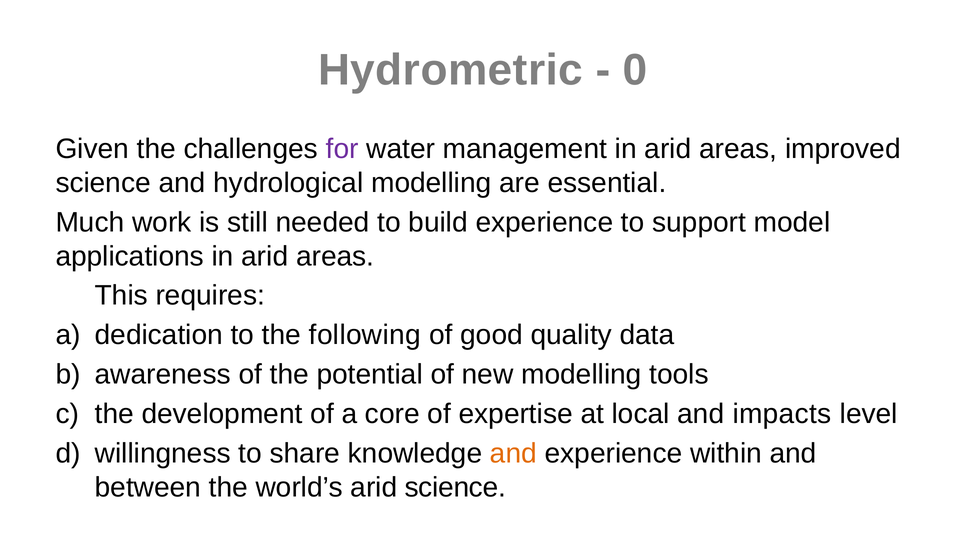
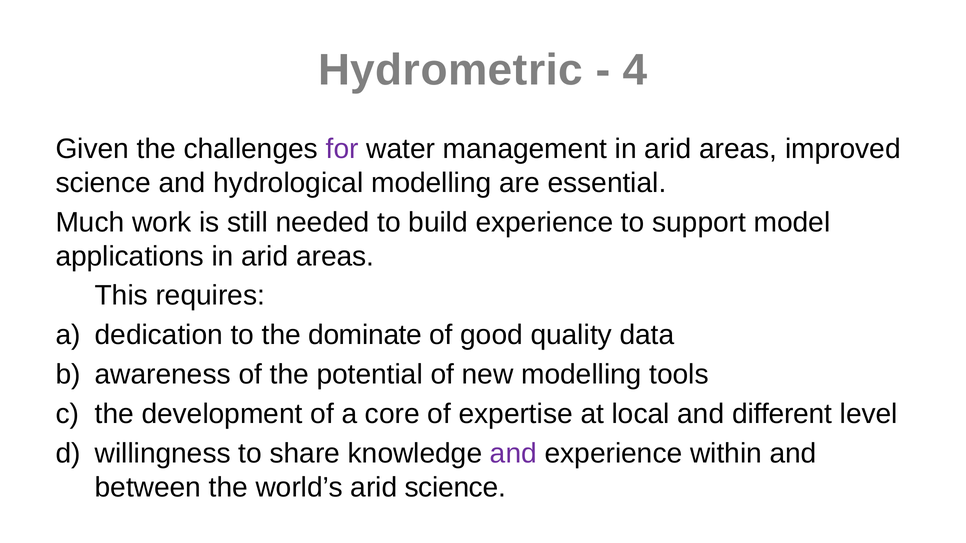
0: 0 -> 4 (635, 70)
following: following -> dominate (365, 335)
impacts: impacts -> different (782, 414)
and colour: orange -> purple (513, 454)
